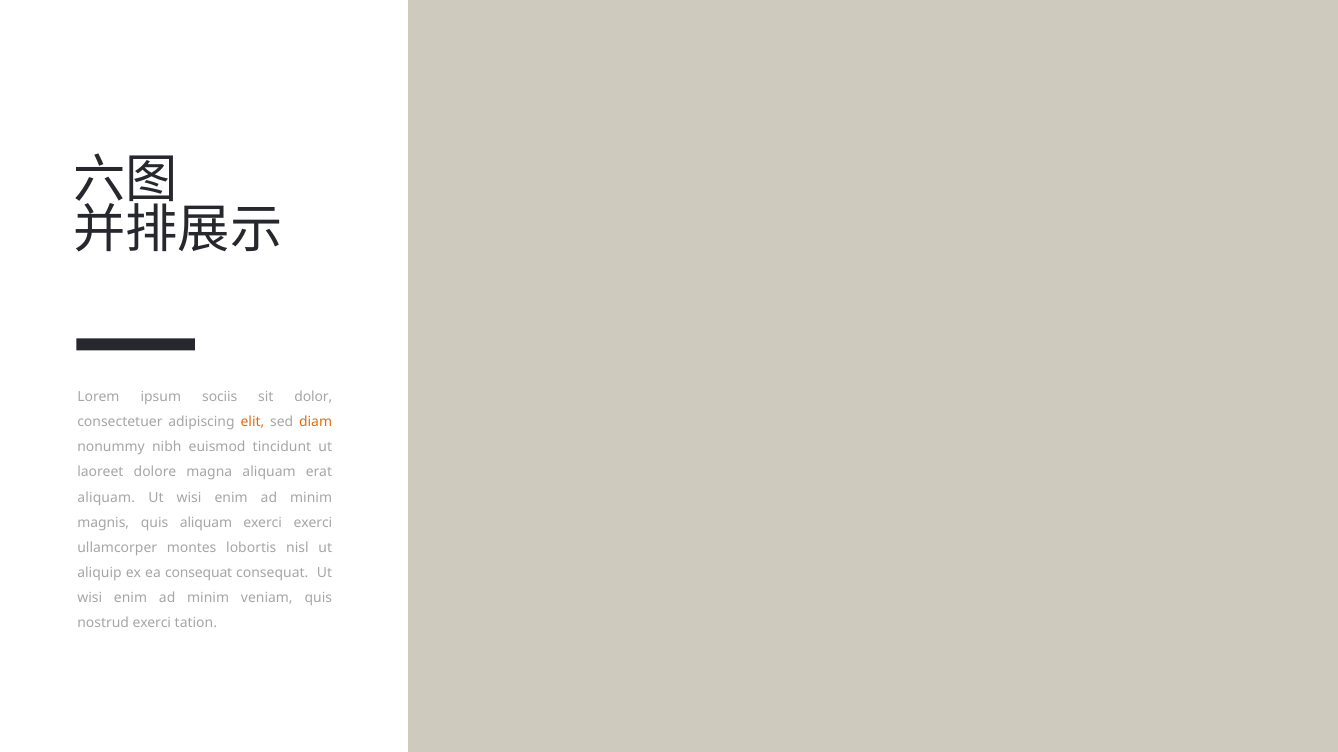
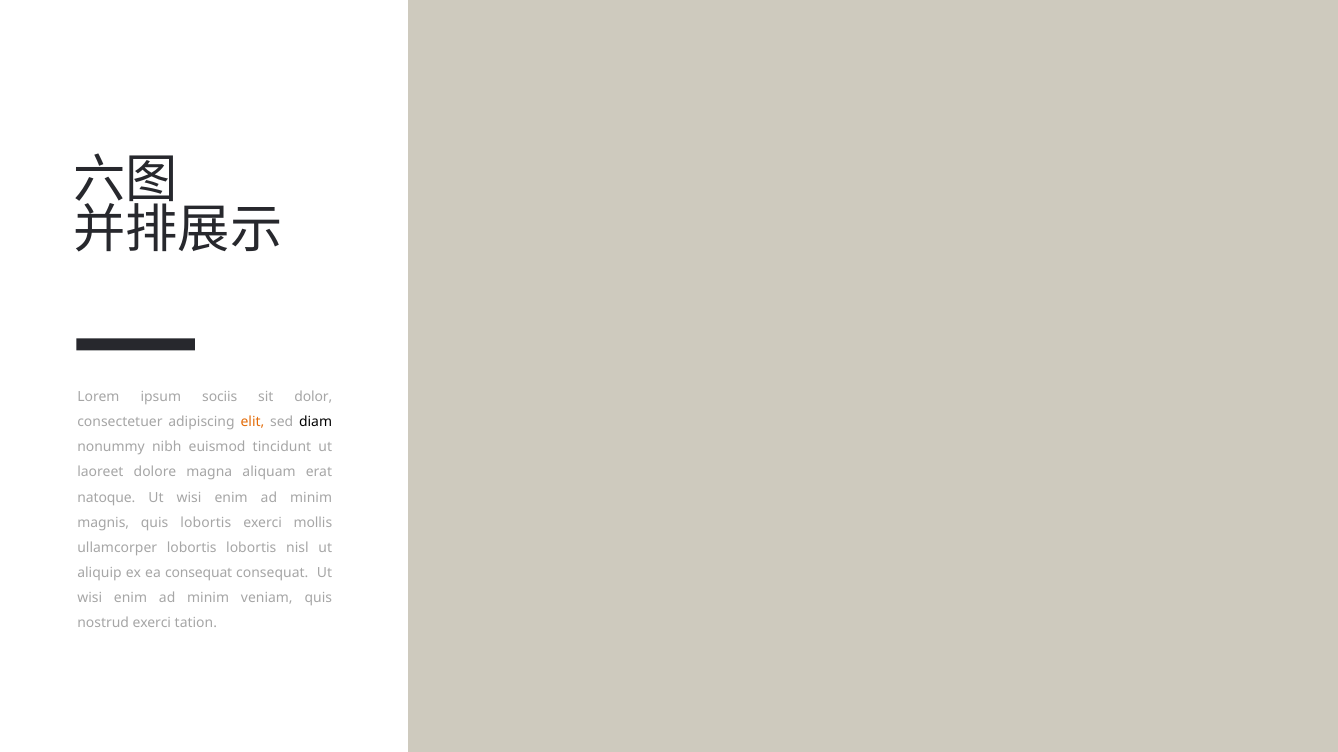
diam colour: orange -> black (316, 423)
aliquam: aliquam -> natoque (106, 498)
quis aliquam: aliquam -> lobortis (206, 523)
exerci exerci: exerci -> mollis (313, 523)
ullamcorper montes: montes -> lobortis (192, 548)
